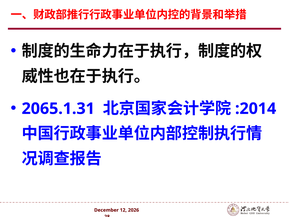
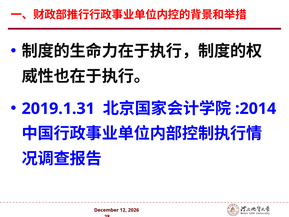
2065.1.31: 2065.1.31 -> 2019.1.31 (58, 109)
